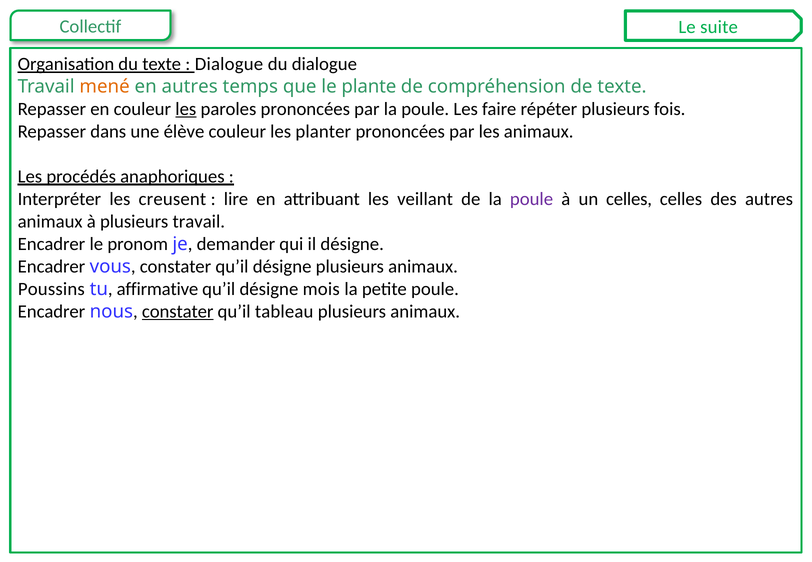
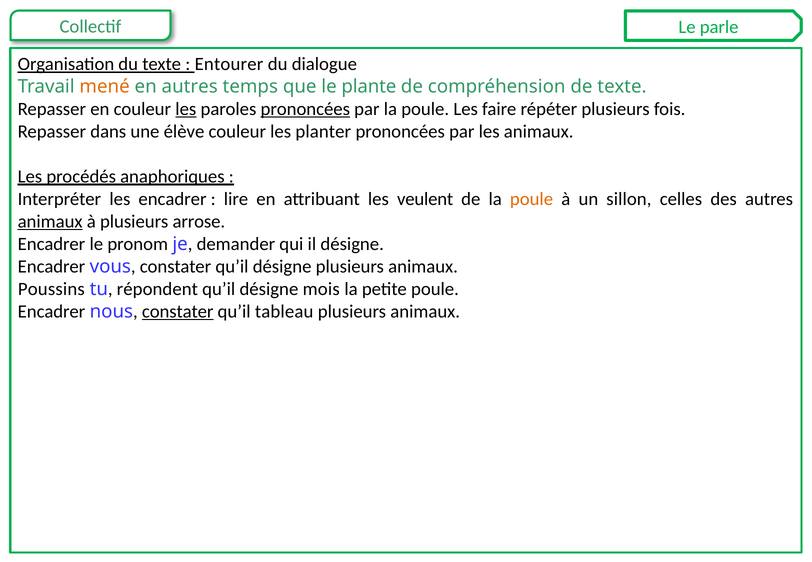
suite: suite -> parle (719, 27)
Dialogue: Dialogue -> Entourer (229, 64)
prononcées underline: none -> present (305, 109)
les creusent: creusent -> encadrer (173, 199)
veillant: veillant -> veulent (425, 199)
poule colour: purple -> orange (532, 199)
un celles: celles -> sillon (629, 199)
animaux underline: none -> present (50, 222)
plusieurs travail: travail -> arrose (199, 222)
affirmative: affirmative -> répondent (157, 289)
